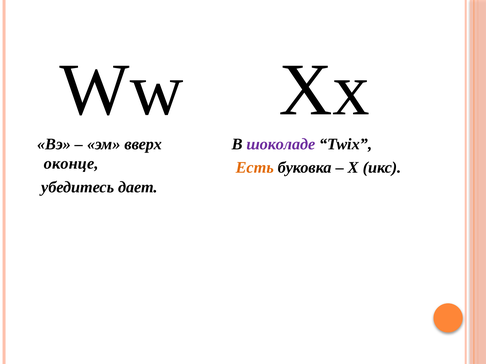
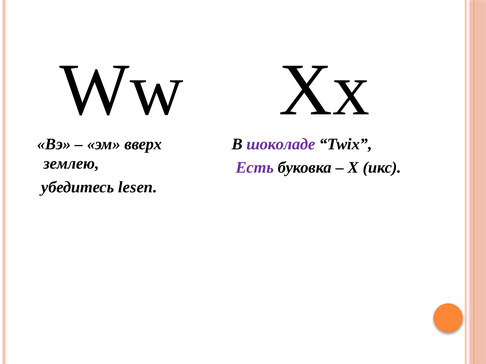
оконце: оконце -> землею (71, 164)
Есть colour: orange -> purple (255, 168)
дает: дает -> lesen (138, 187)
